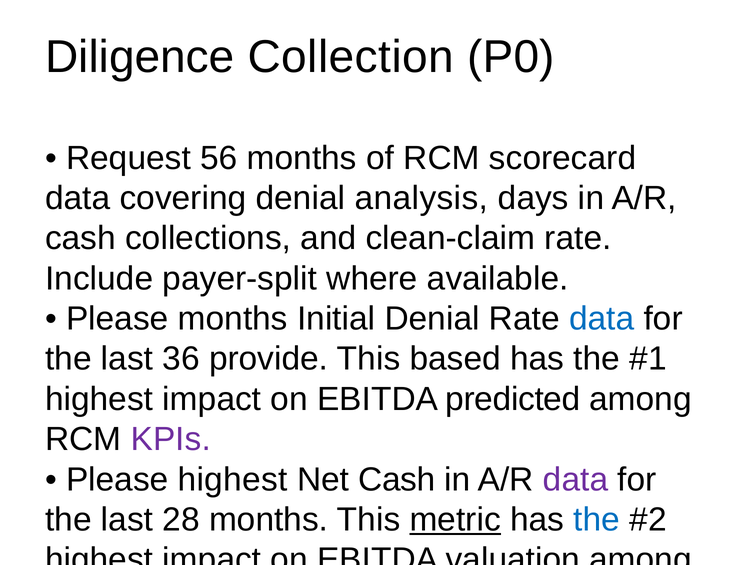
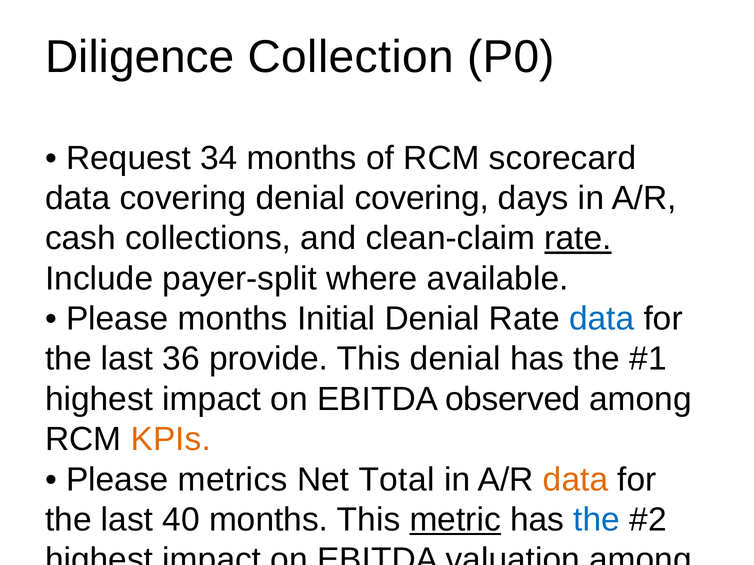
56: 56 -> 34 (219, 158)
denial analysis: analysis -> covering (422, 198)
rate underline: none -> present (578, 239)
This based: based -> denial (455, 359)
predicted: predicted -> observed (513, 399)
KPIs colour: purple -> orange (171, 440)
Please highest: highest -> metrics (233, 480)
Net Cash: Cash -> Total (397, 480)
data colour: purple -> orange (576, 480)
28: 28 -> 40 (181, 520)
